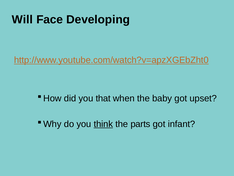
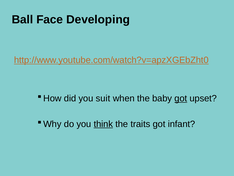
Will: Will -> Ball (22, 20)
that: that -> suit (103, 98)
got underline: none -> present (181, 98)
parts: parts -> traits (140, 124)
